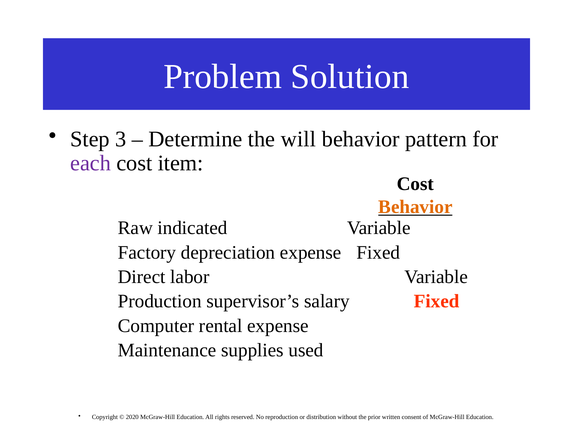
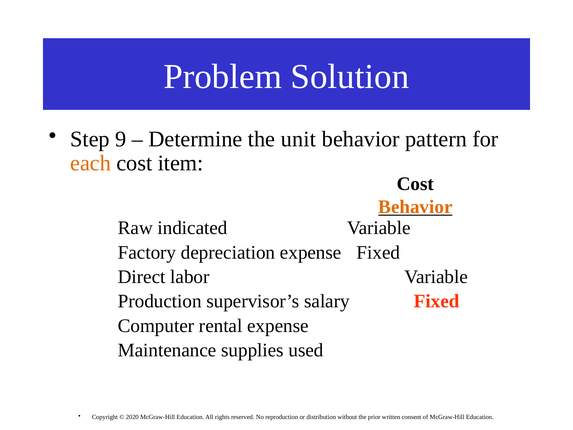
3: 3 -> 9 (121, 139)
will: will -> unit (298, 139)
each colour: purple -> orange (91, 163)
